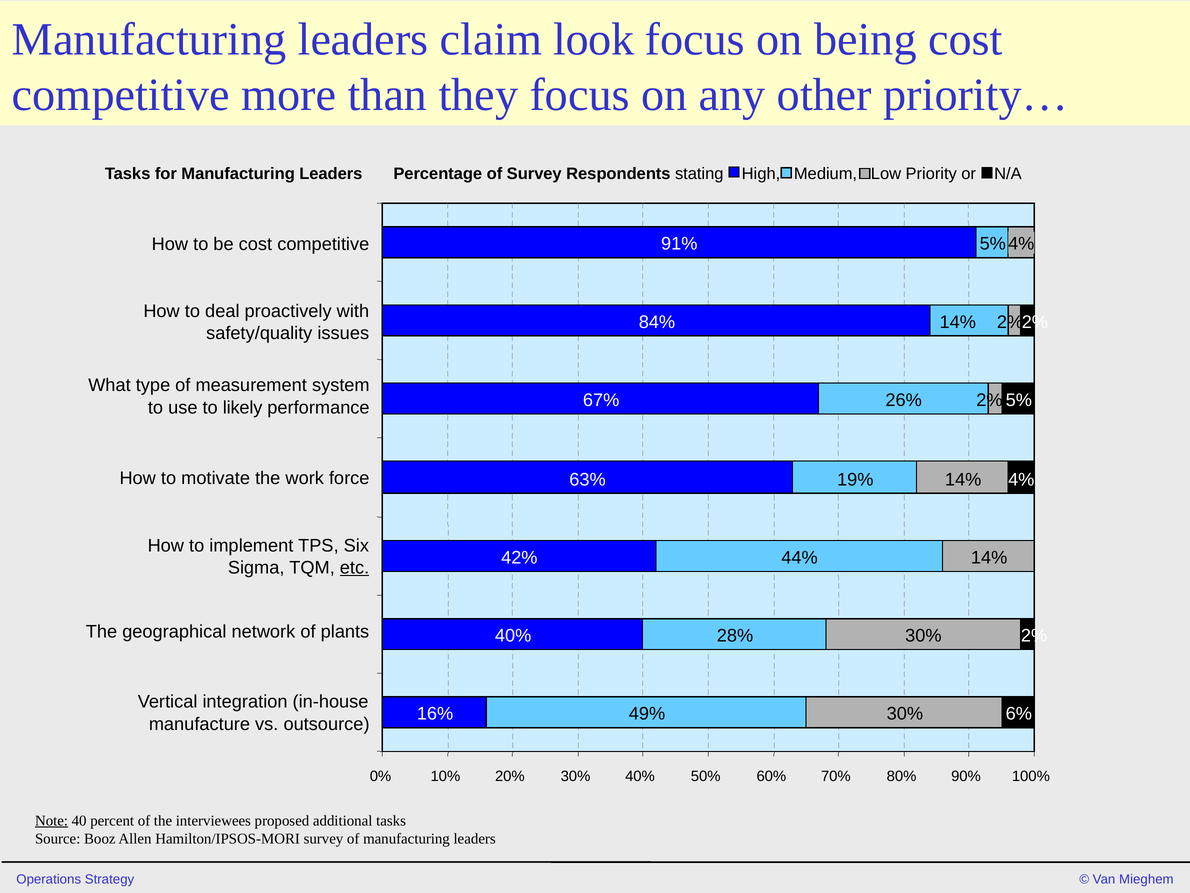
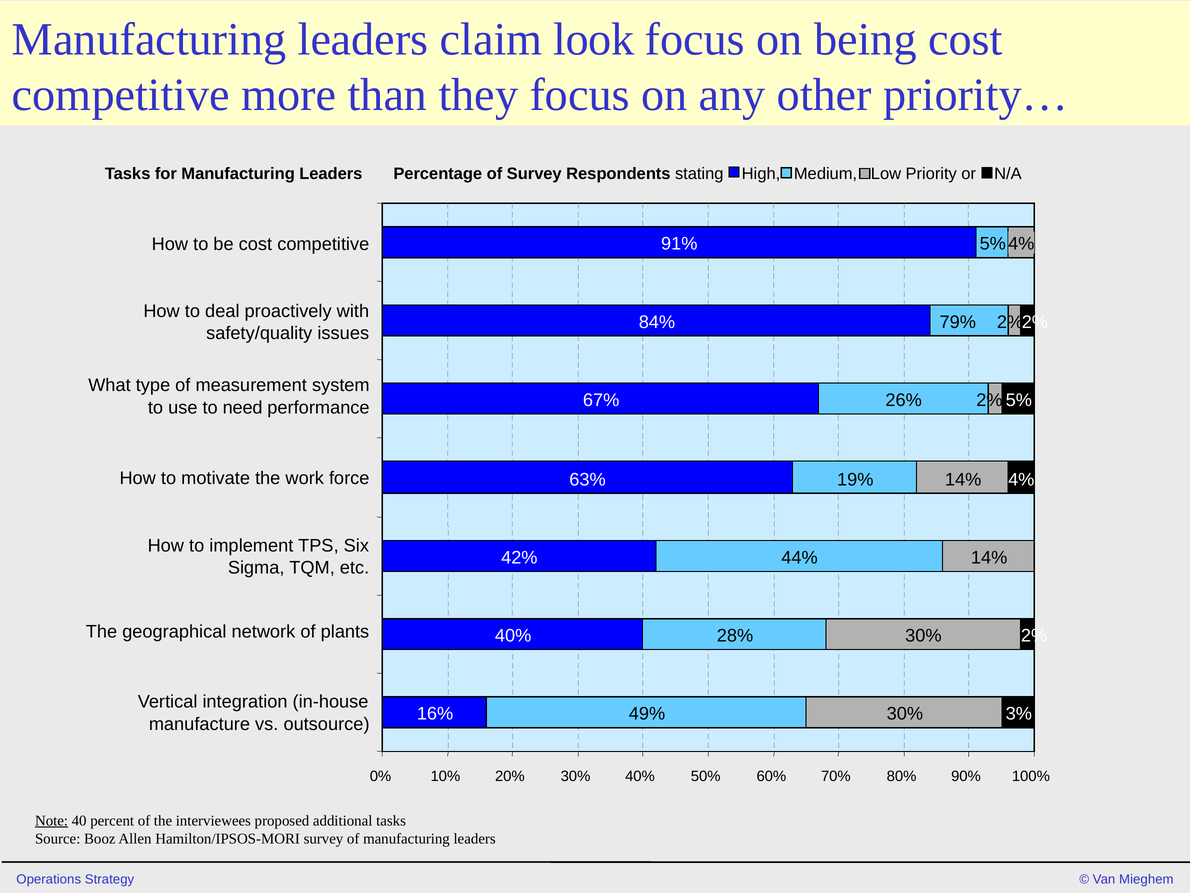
14%: 14% -> 79% (958, 322)
likely: likely -> need (243, 407)
etc underline: present -> none (355, 567)
6%: 6% -> 3% (1019, 714)
